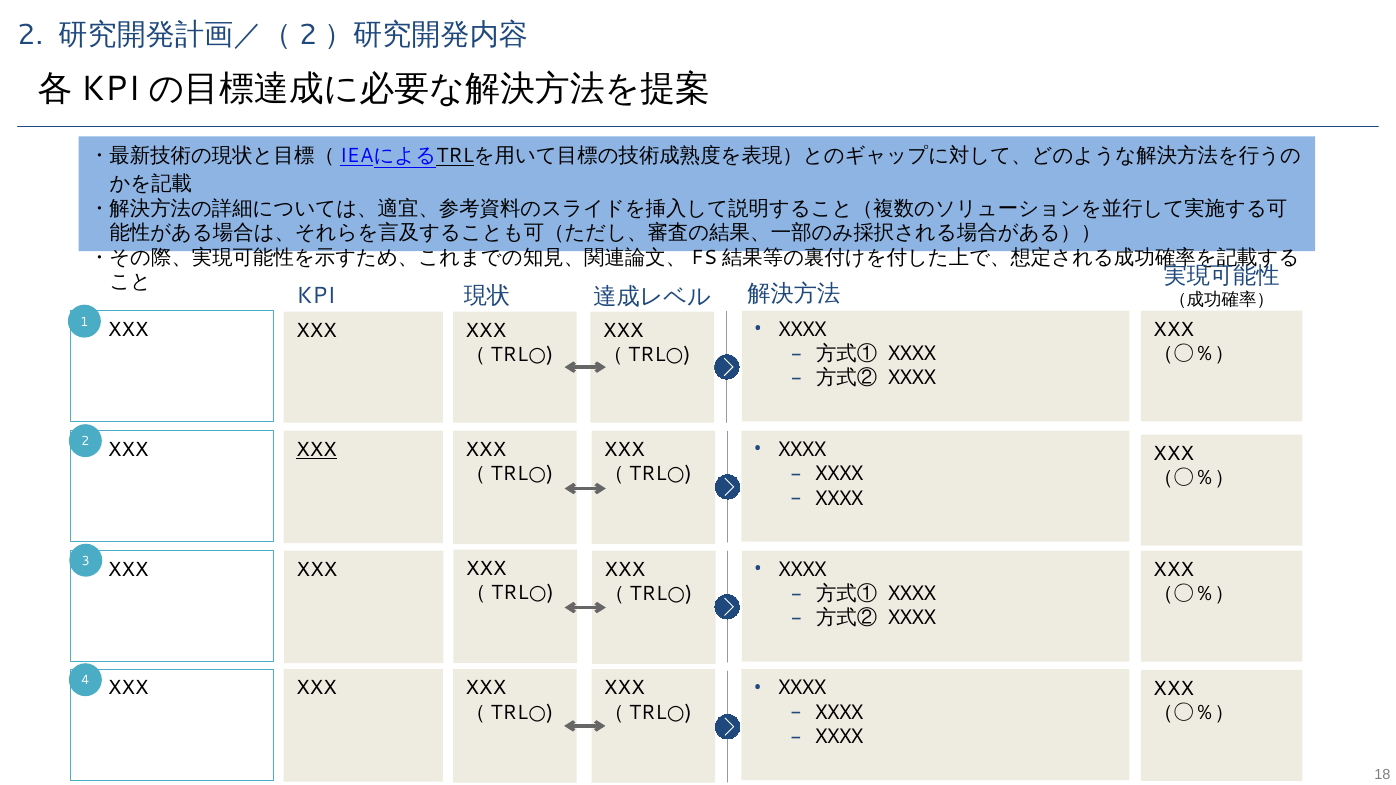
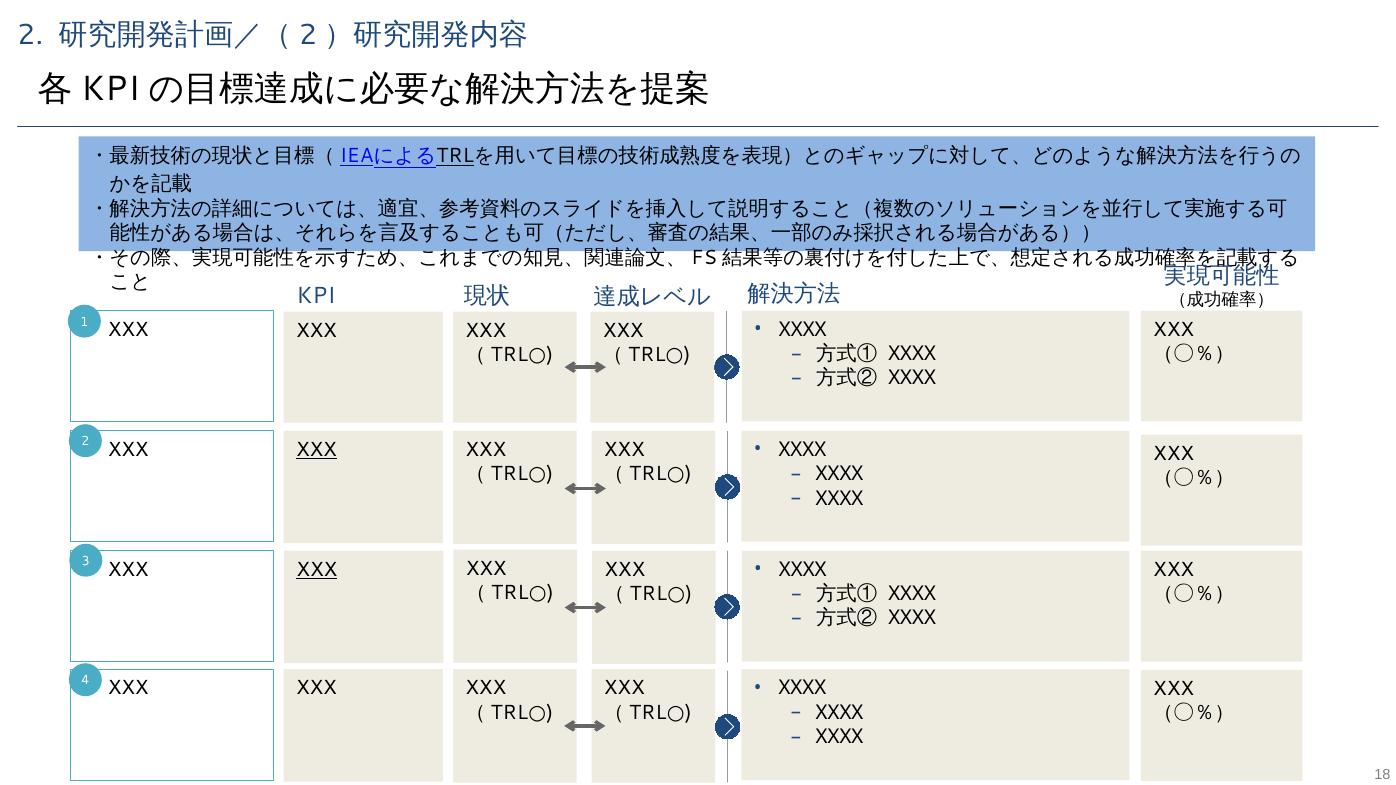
XXX underline: none -> present (317, 570)
